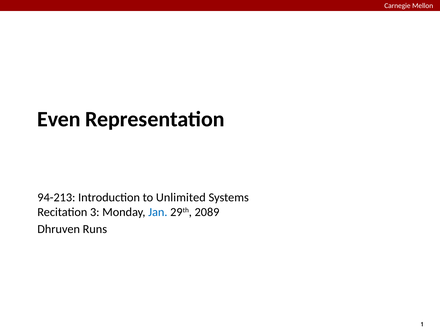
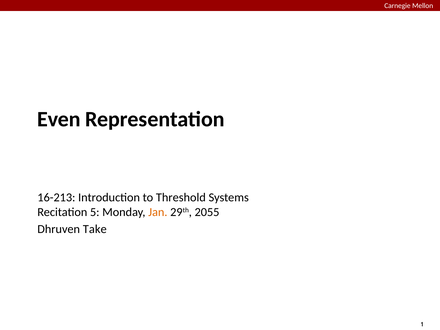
94-213: 94-213 -> 16-213 (56, 197)
Unlimited: Unlimited -> Threshold (181, 197)
3: 3 -> 5 (95, 212)
Jan colour: blue -> orange (158, 212)
2089: 2089 -> 2055 (207, 212)
Runs: Runs -> Take (95, 229)
